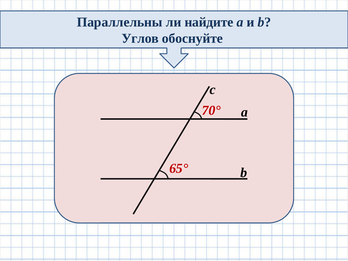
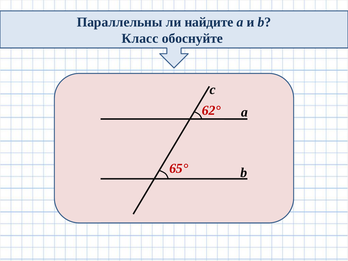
Углов: Углов -> Класс (140, 38)
70°: 70° -> 62° (211, 110)
